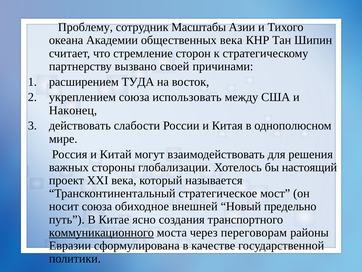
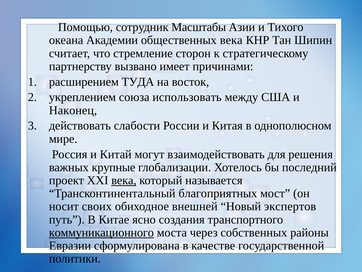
Проблему: Проблему -> Помощью (85, 27)
своей: своей -> имеет (175, 66)
стороны: стороны -> крупные (114, 167)
настоящий: настоящий -> последний (309, 167)
века underline: none -> present (124, 180)
стратегическое: стратегическое -> благоприятных (218, 193)
носит союза: союза -> своих (97, 206)
предельно: предельно -> экспертов (290, 206)
переговорам: переговорам -> собственных (254, 232)
